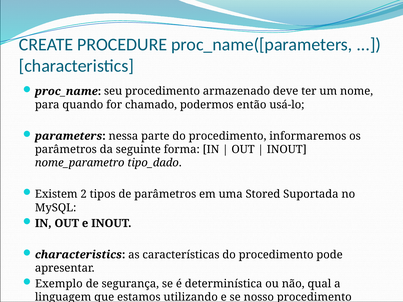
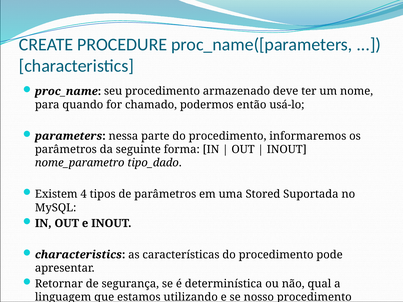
2: 2 -> 4 (84, 194)
Exemplo: Exemplo -> Retornar (59, 284)
